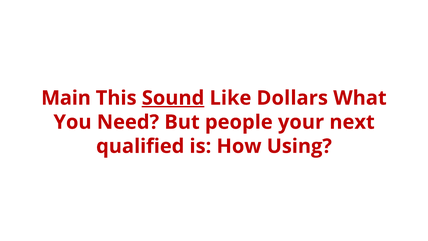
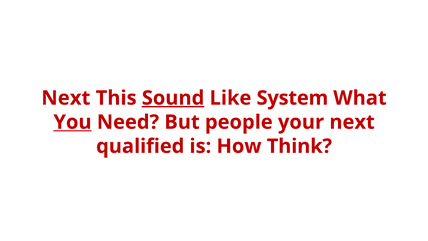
Main: Main -> Next (66, 98)
Dollars: Dollars -> System (292, 98)
You underline: none -> present (73, 122)
Using: Using -> Think (299, 146)
